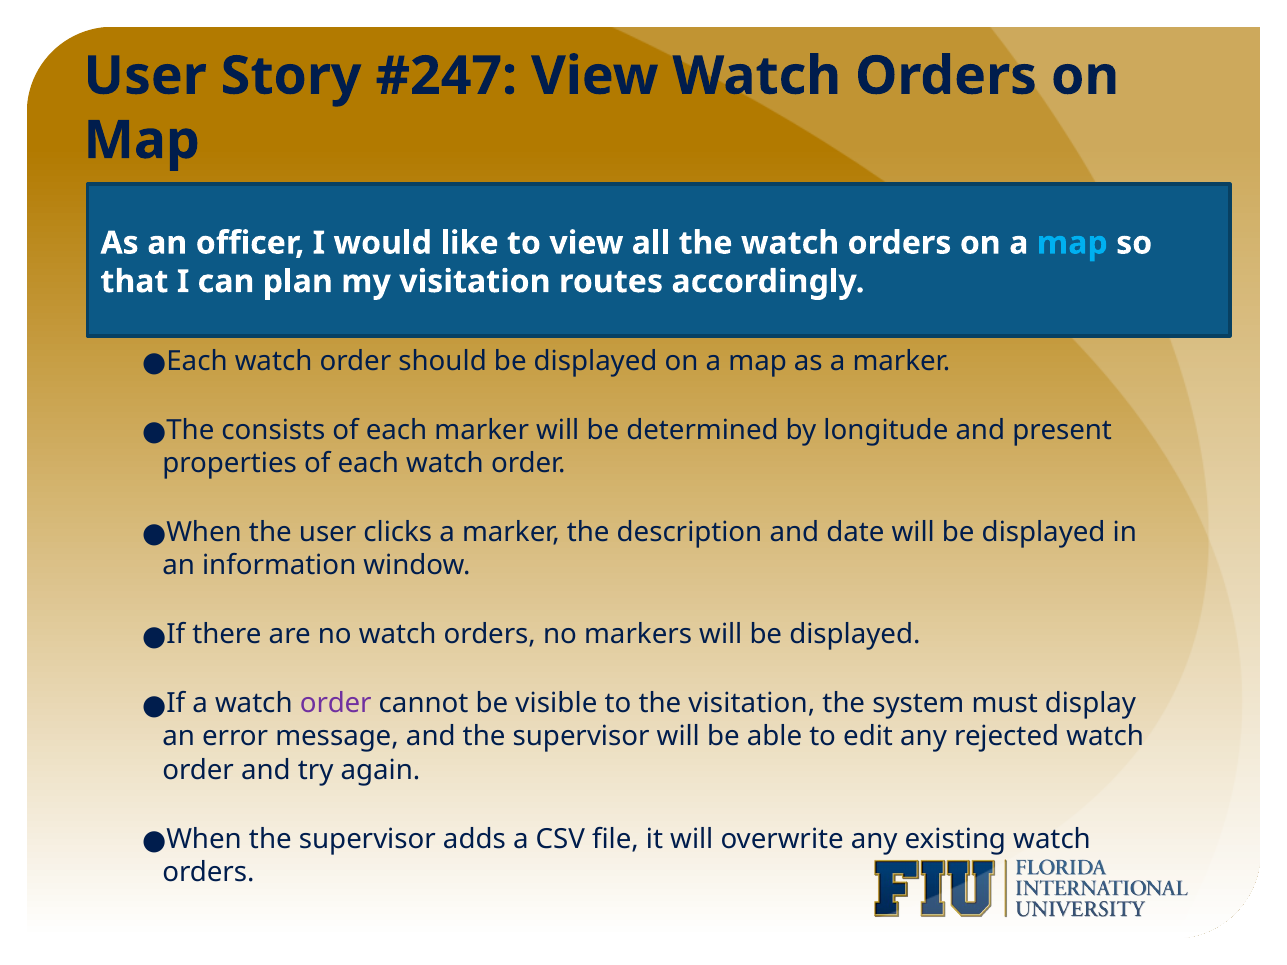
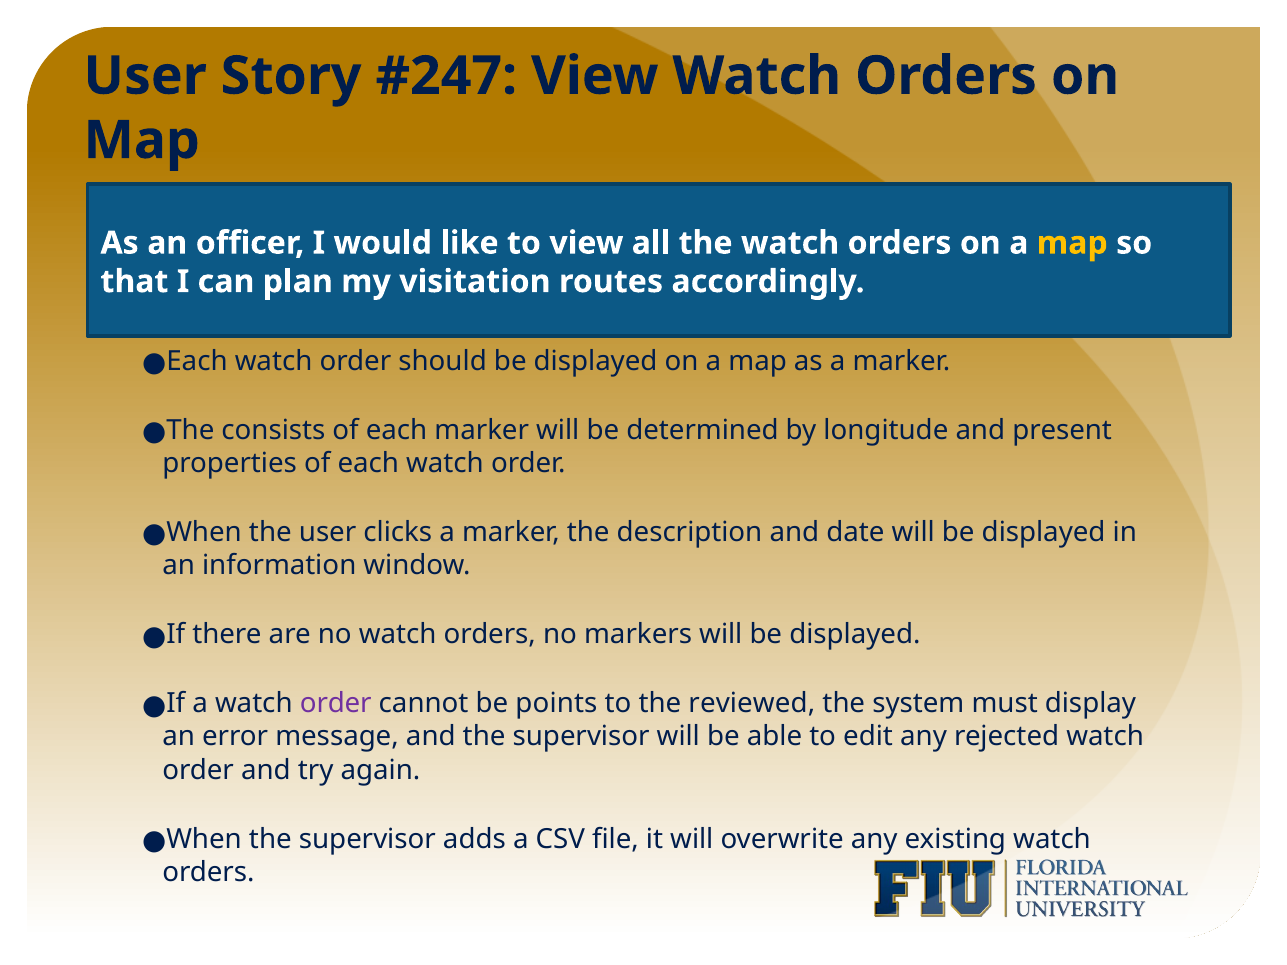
map colour: light blue -> yellow (1072, 243)
visible: visible -> points (556, 704)
the visitation: visitation -> reviewed (752, 704)
